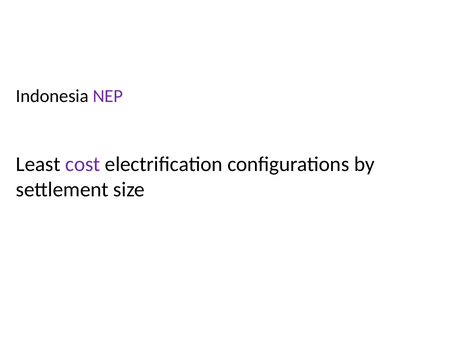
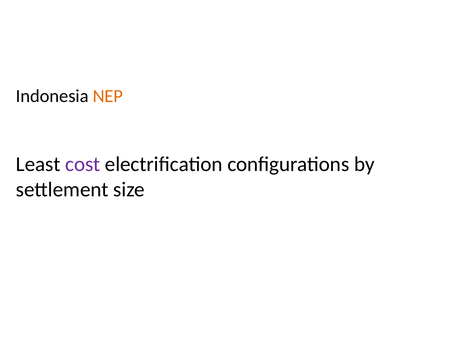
NEP colour: purple -> orange (108, 96)
